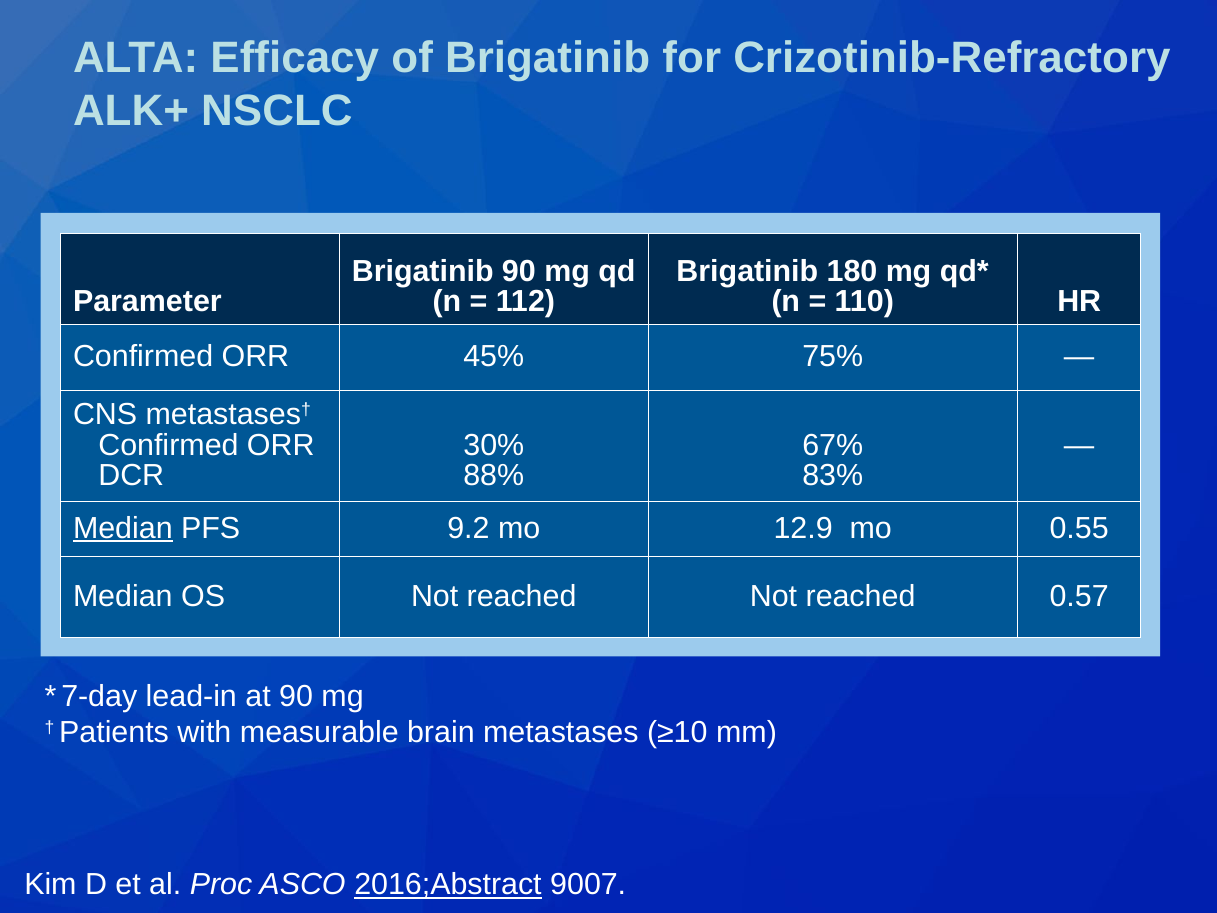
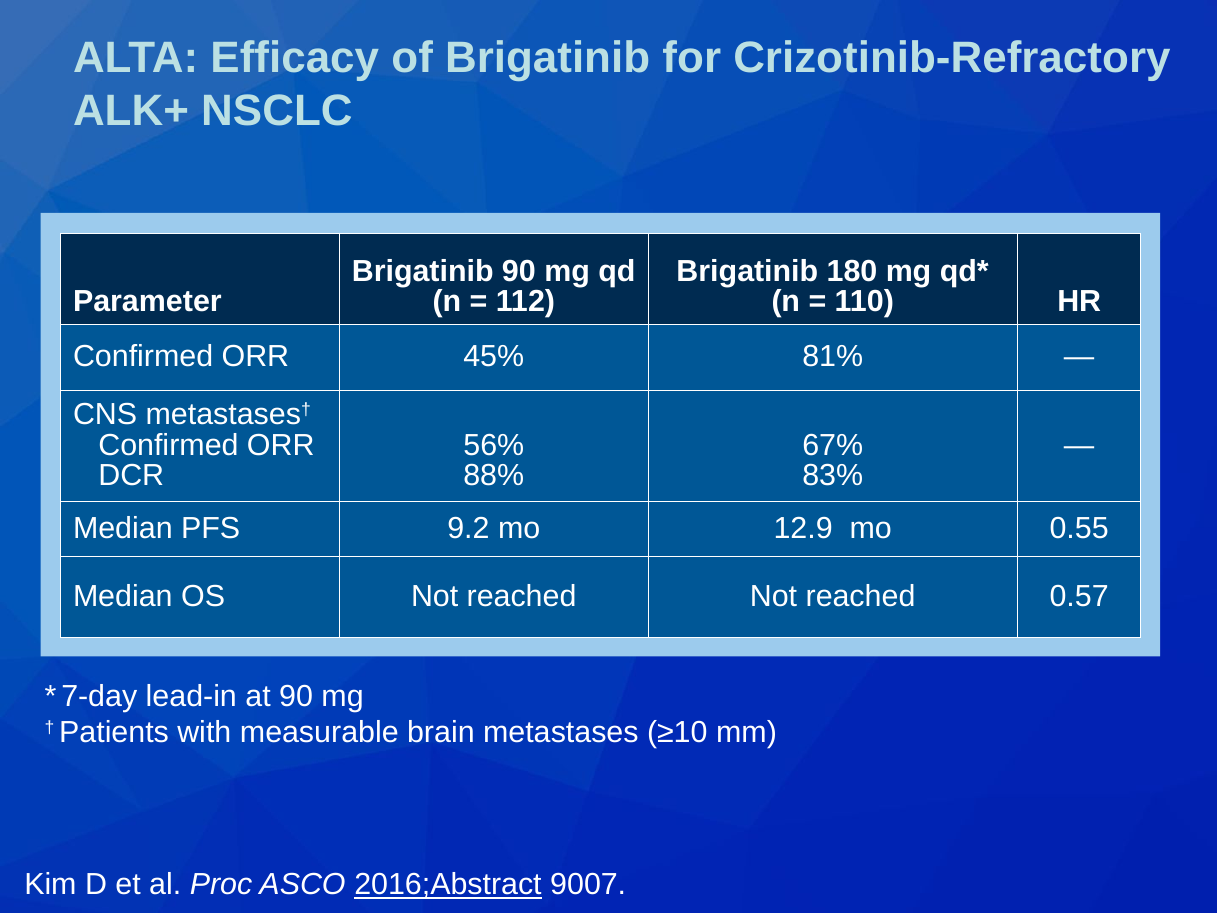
75%: 75% -> 81% (833, 356)
30%: 30% -> 56% (494, 445)
Median underline: present -> none (123, 528)
